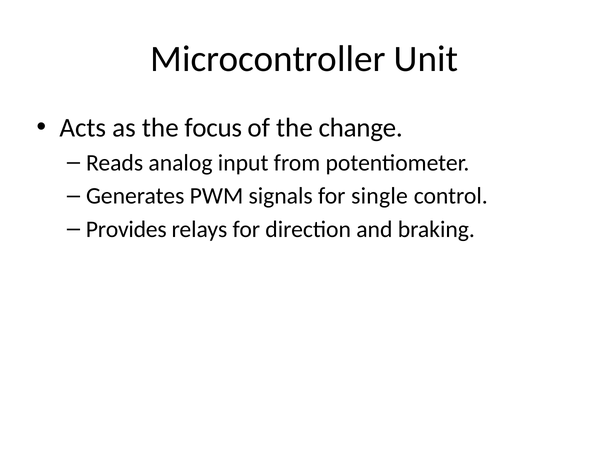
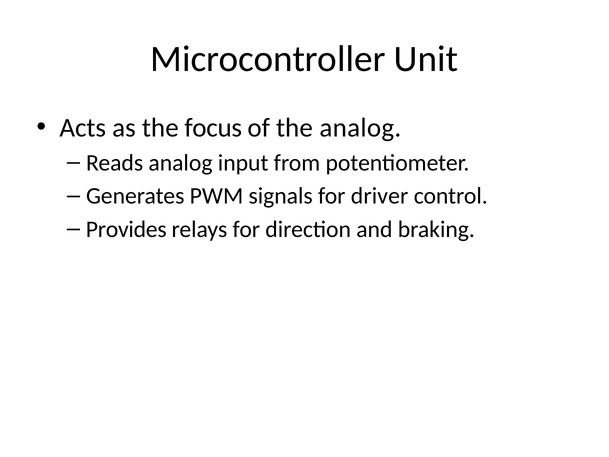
the change: change -> analog (360, 128)
single: single -> driver (380, 196)
